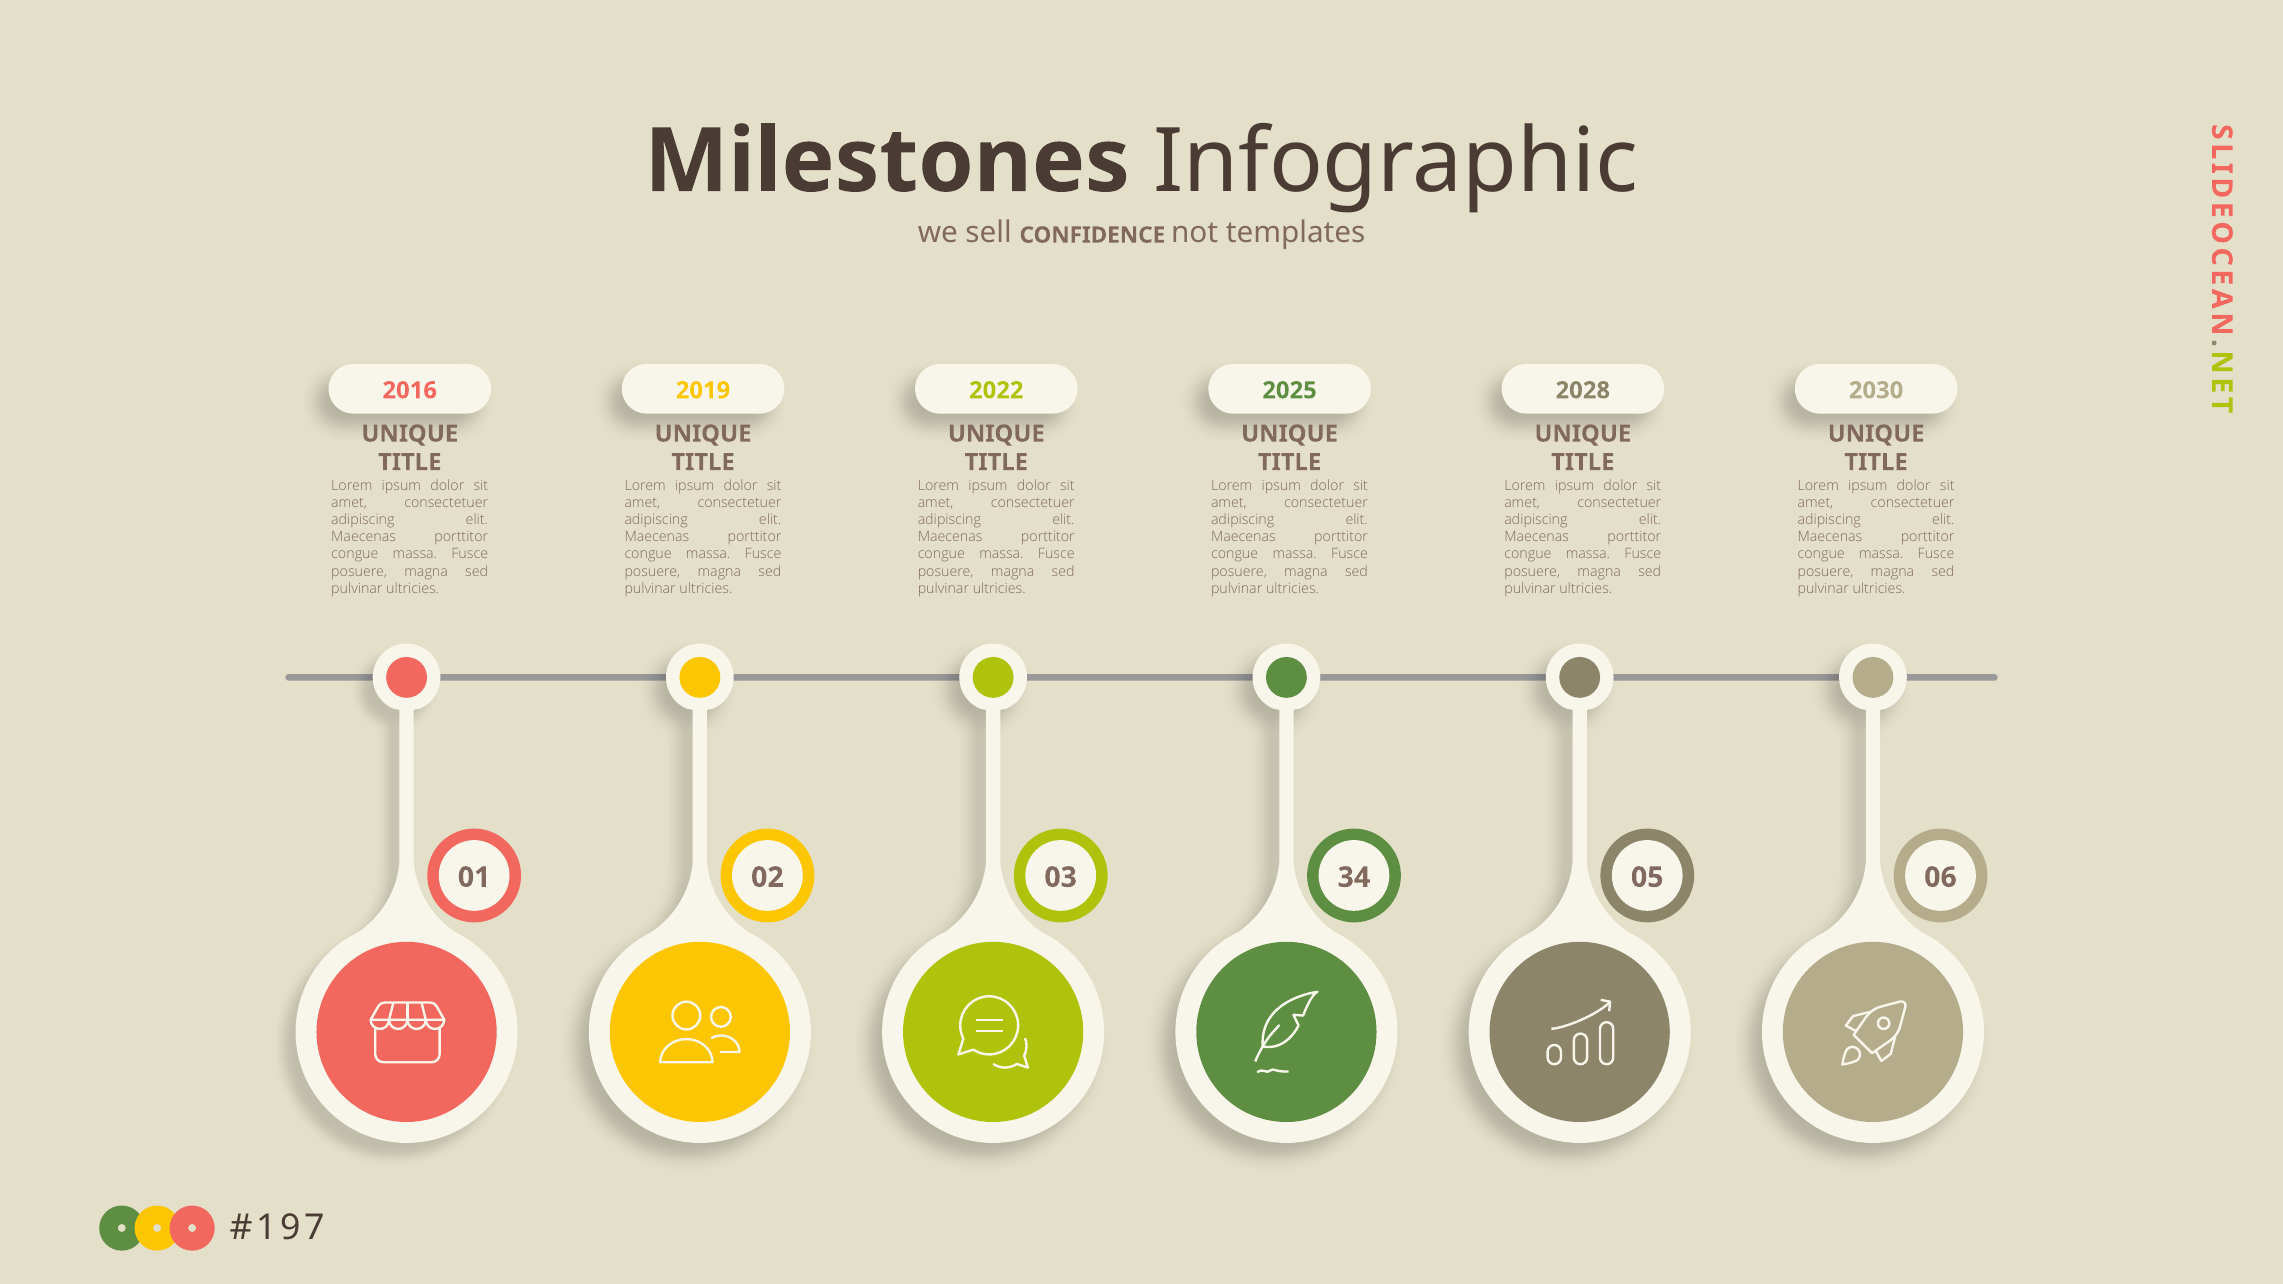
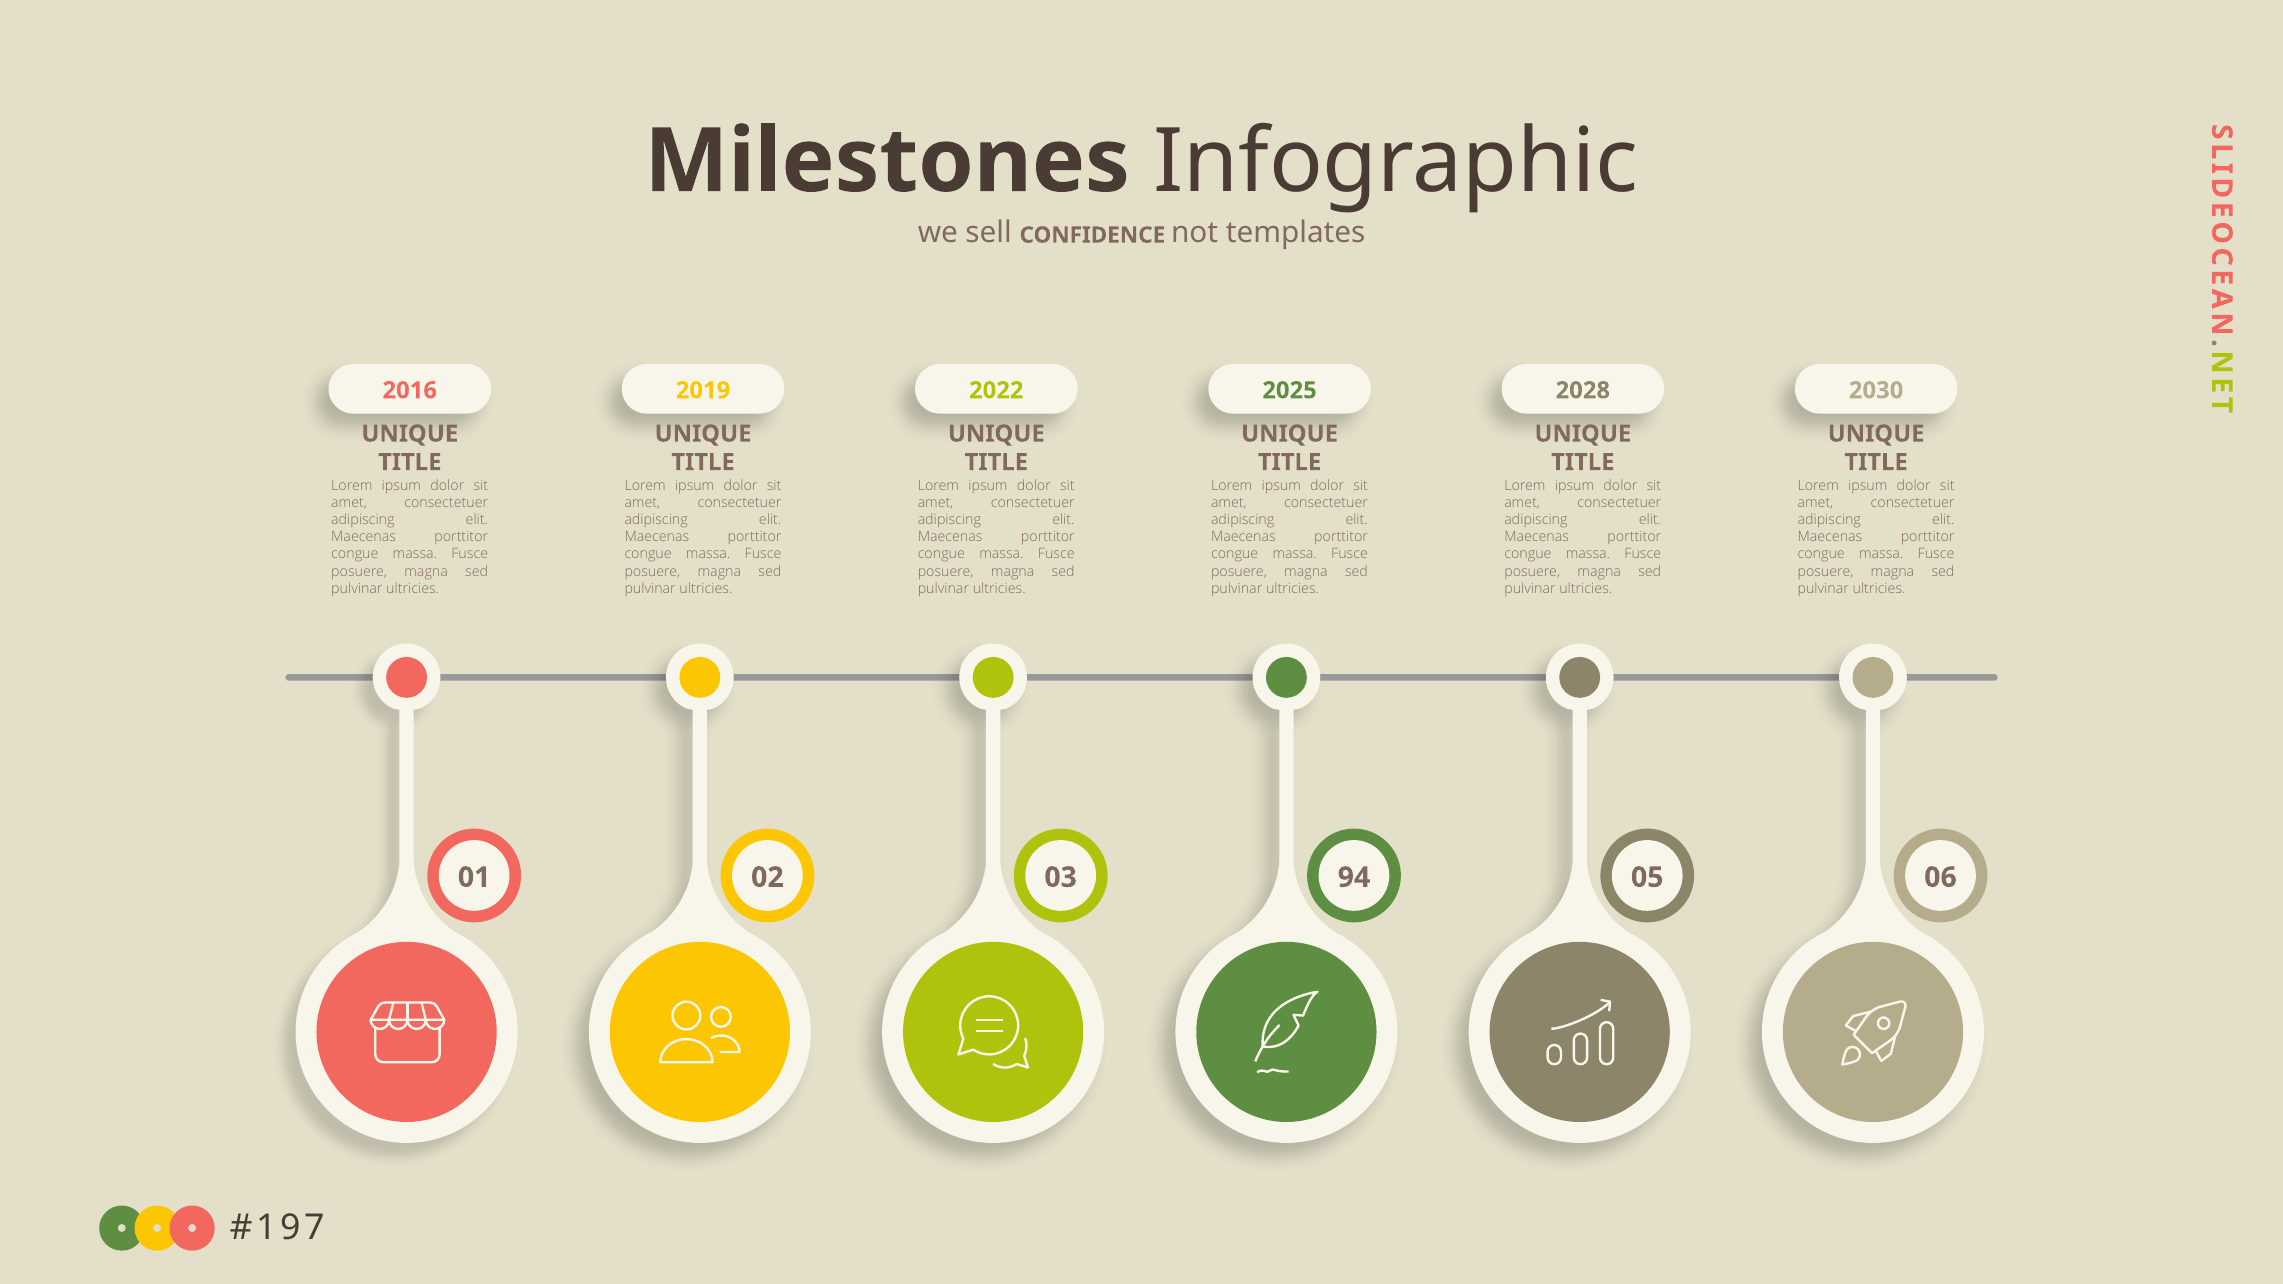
34: 34 -> 94 (1354, 878)
